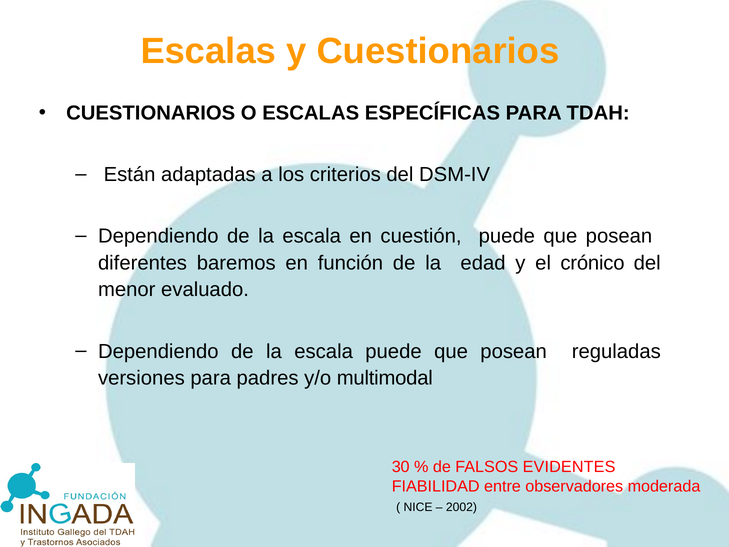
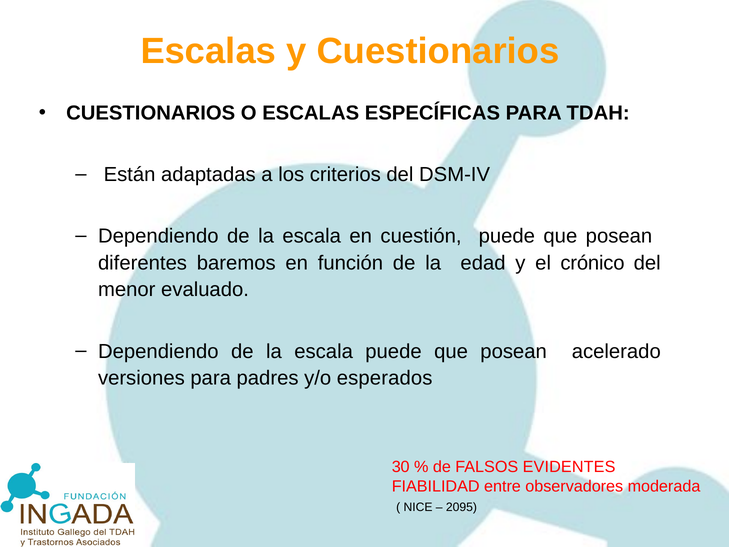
reguladas: reguladas -> acelerado (616, 351)
multimodal: multimodal -> esperados (385, 378)
2002: 2002 -> 2095 (461, 507)
